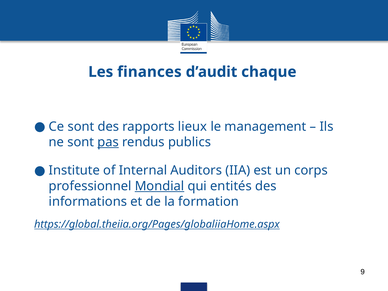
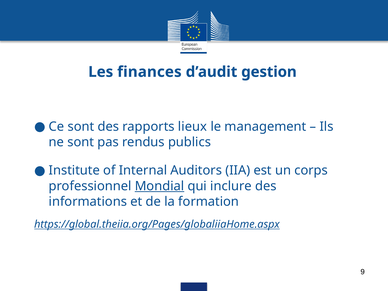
chaque: chaque -> gestion (269, 72)
pas underline: present -> none (108, 142)
entités: entités -> inclure (231, 186)
